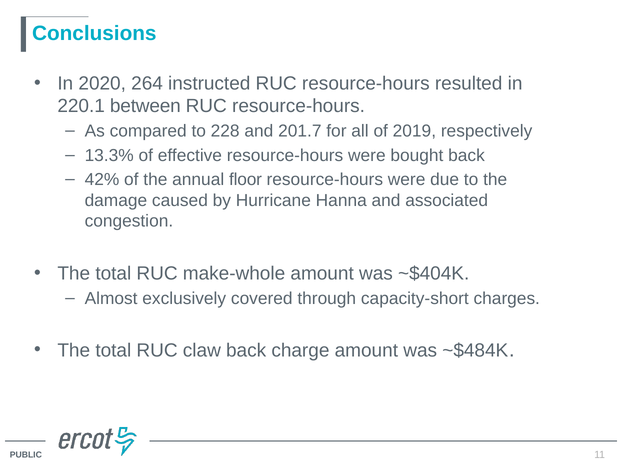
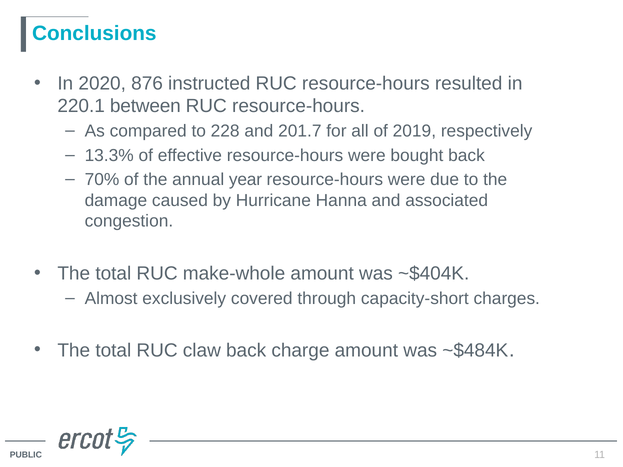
264: 264 -> 876 (147, 83)
42%: 42% -> 70% (102, 180)
floor: floor -> year (245, 180)
